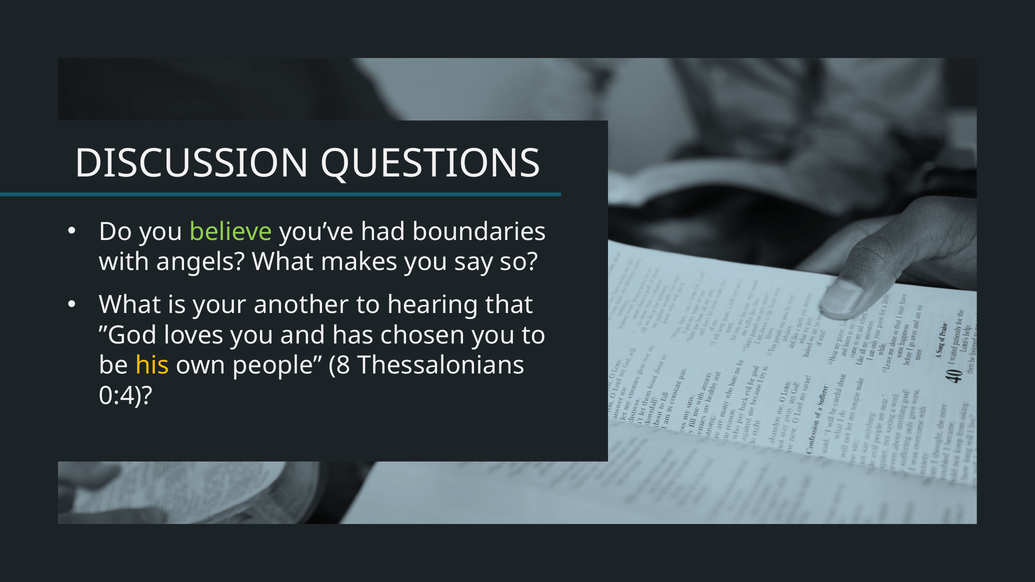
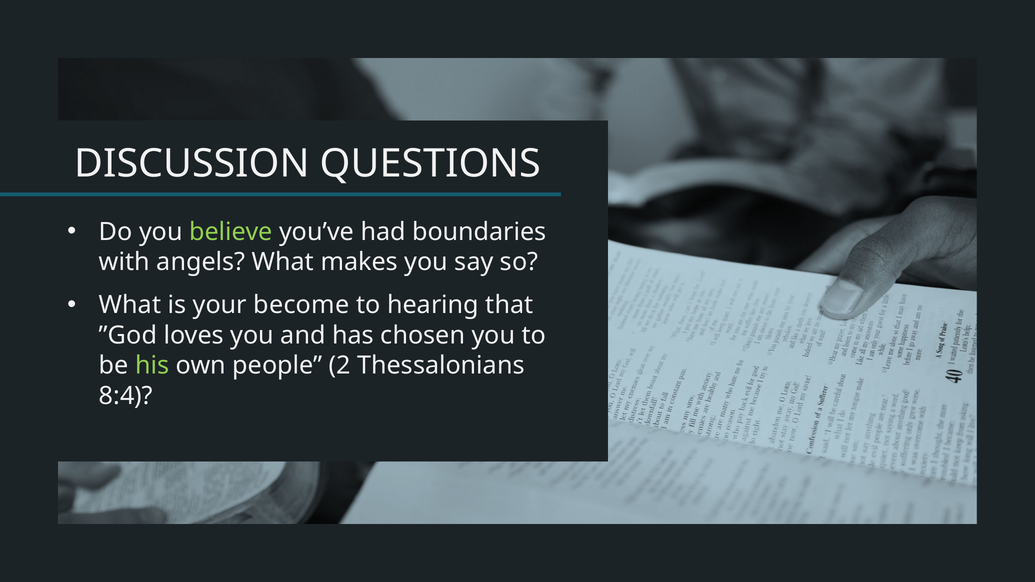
another: another -> become (301, 305)
his colour: yellow -> light green (152, 366)
8: 8 -> 2 (340, 366)
0:4: 0:4 -> 8:4 (126, 396)
